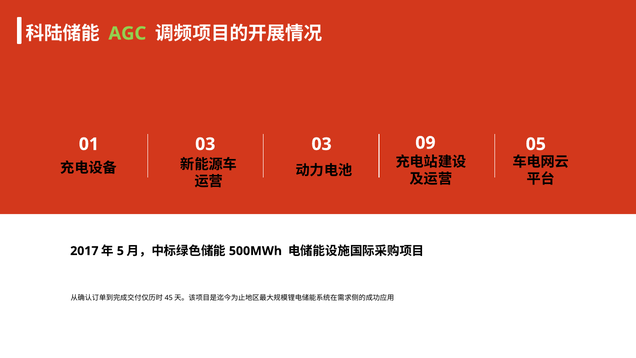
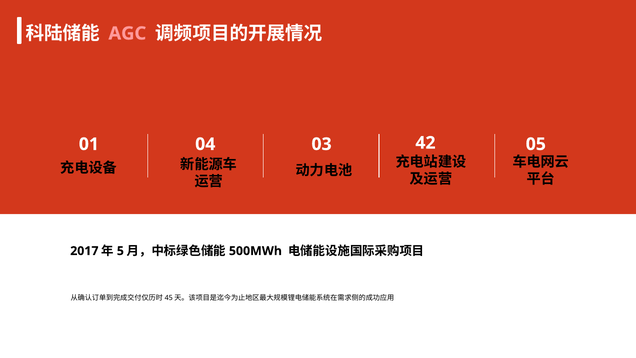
AGC colour: light green -> pink (127, 33)
01 03: 03 -> 04 (205, 144)
09: 09 -> 42 (425, 143)
